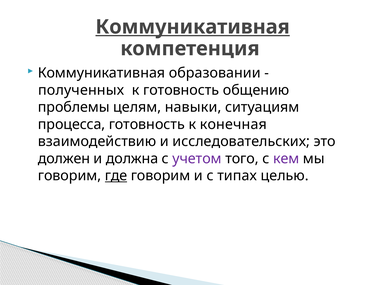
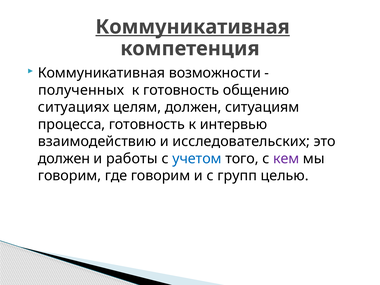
образовании: образовании -> возможности (215, 73)
проблемы: проблемы -> ситуациях (74, 107)
целям навыки: навыки -> должен (193, 107)
конечная: конечная -> интервью (234, 124)
должна: должна -> работы (132, 159)
учетом colour: purple -> blue (197, 159)
где underline: present -> none (116, 176)
типах: типах -> групп (237, 176)
